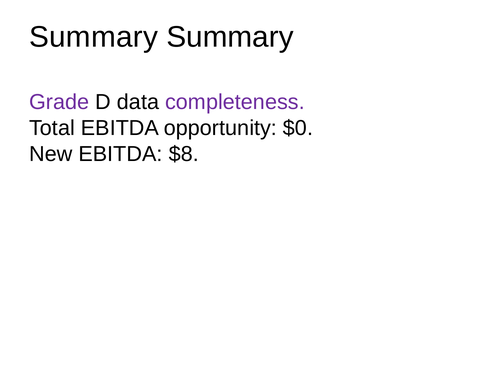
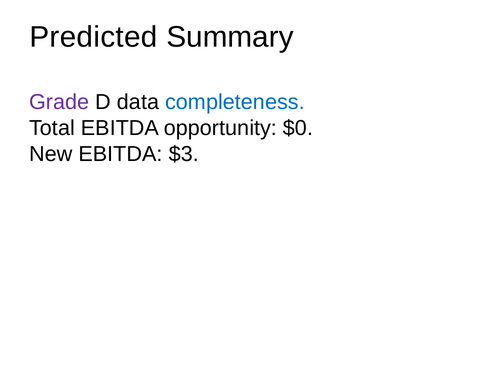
Summary: Summary -> Predicted (93, 37)
completeness colour: purple -> blue (235, 102)
$8: $8 -> $3 (184, 154)
